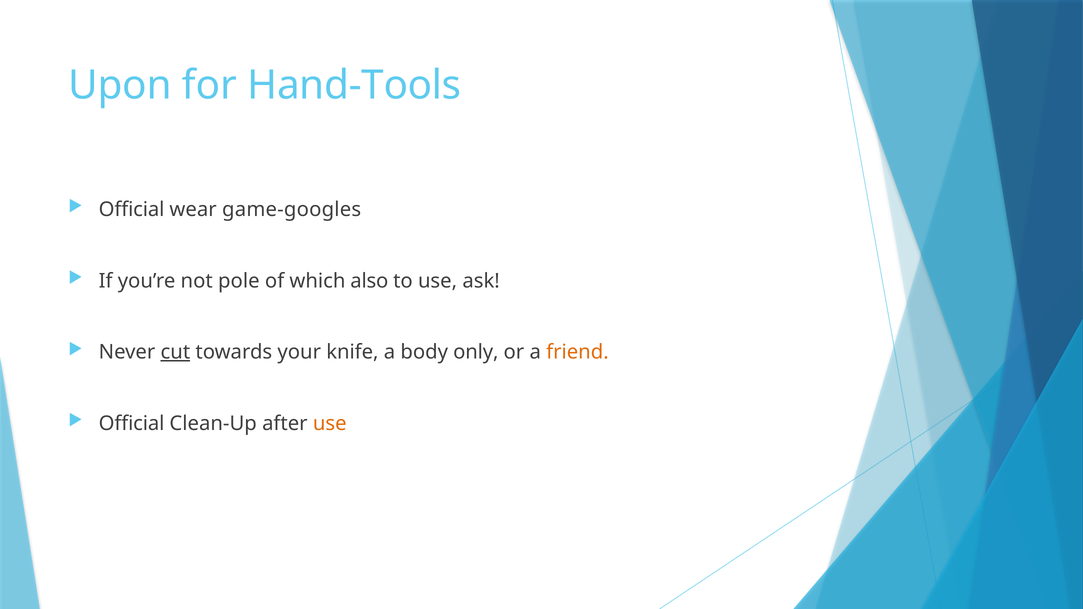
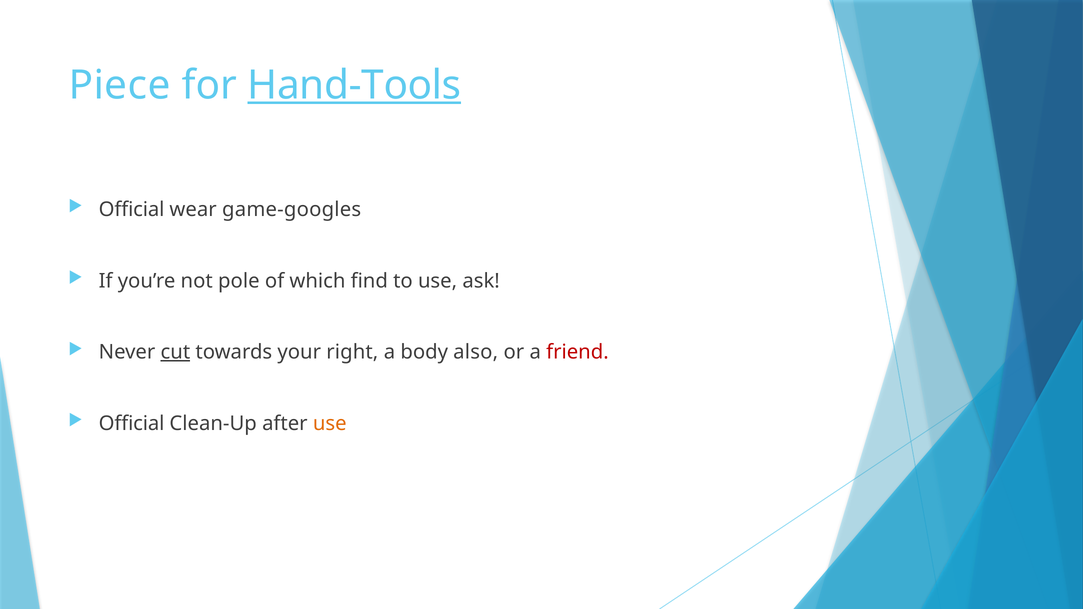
Upon: Upon -> Piece (120, 85)
Hand-Tools underline: none -> present (354, 85)
also: also -> find (369, 281)
knife: knife -> right (352, 352)
only: only -> also (476, 352)
friend colour: orange -> red (577, 352)
